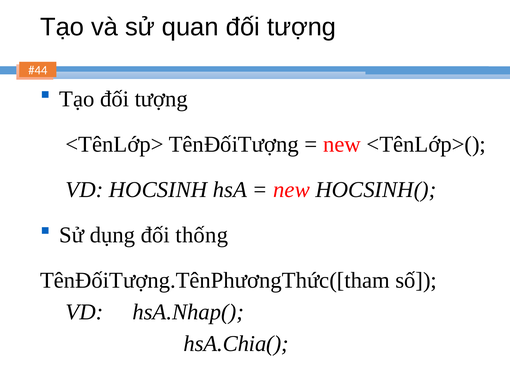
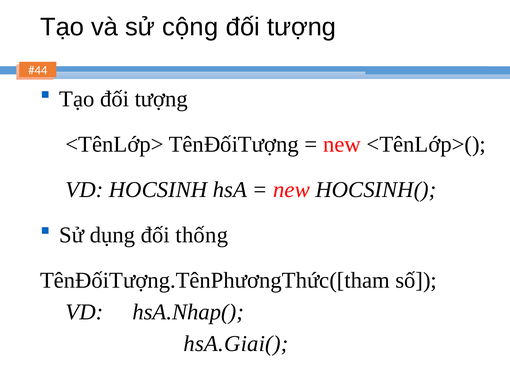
quan: quan -> cộng (190, 27)
hsA.Chia(: hsA.Chia( -> hsA.Giai( (236, 344)
